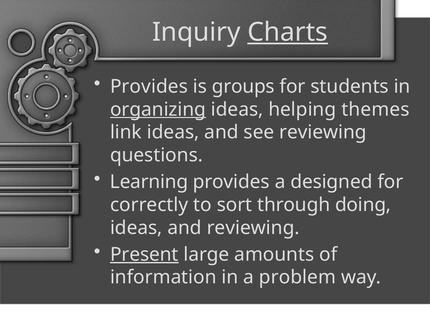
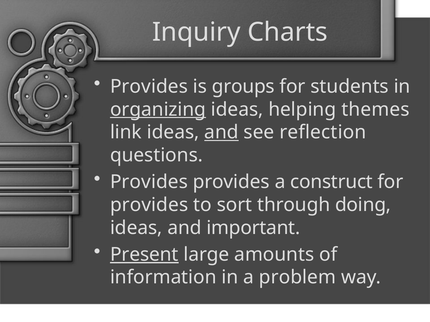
Charts underline: present -> none (288, 32)
and underline: none -> present (221, 132)
see reviewing: reviewing -> reflection (323, 132)
Learning: Learning -> Provides (149, 182)
designed: designed -> construct (331, 182)
correctly: correctly -> provides (149, 205)
and reviewing: reviewing -> important (253, 228)
